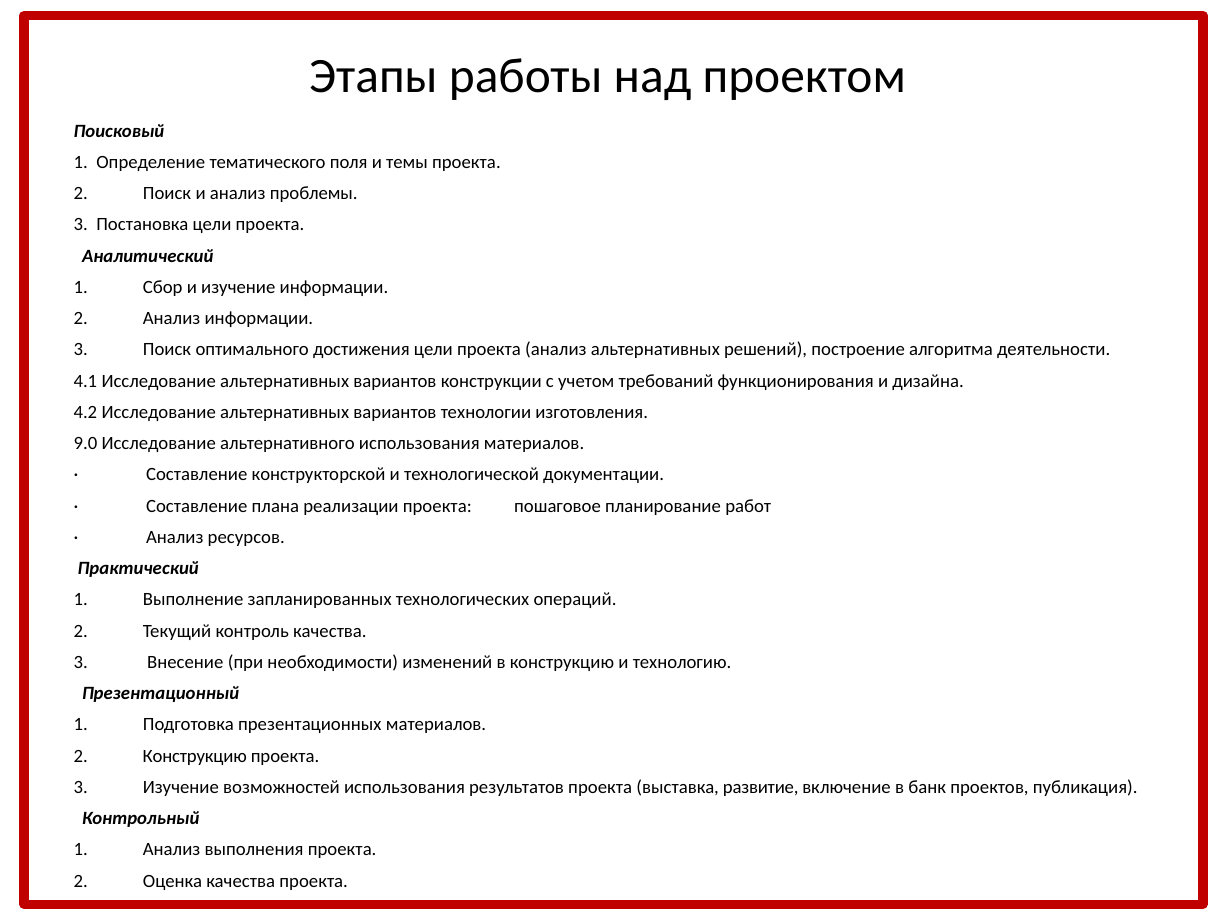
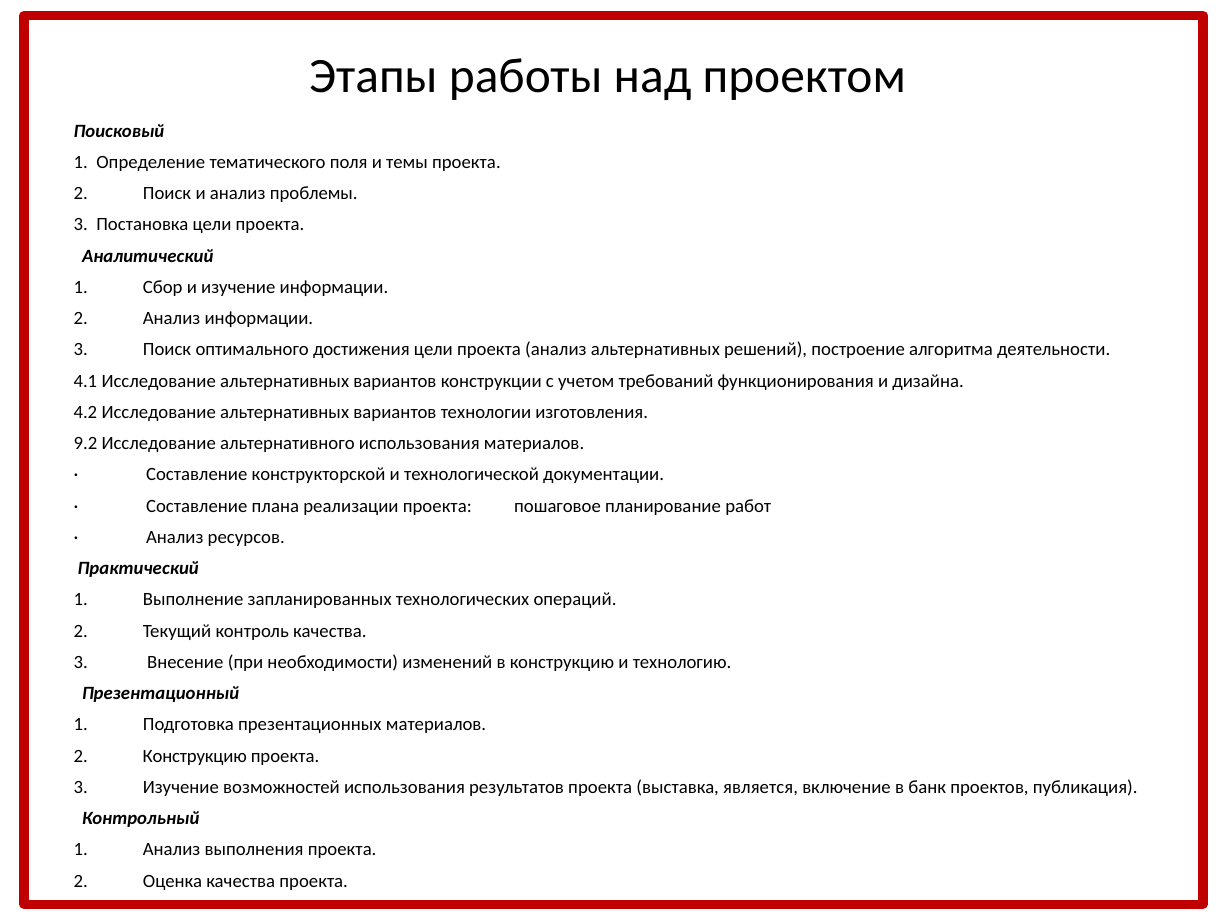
9.0: 9.0 -> 9.2 (85, 444)
развитие: развитие -> является (761, 787)
